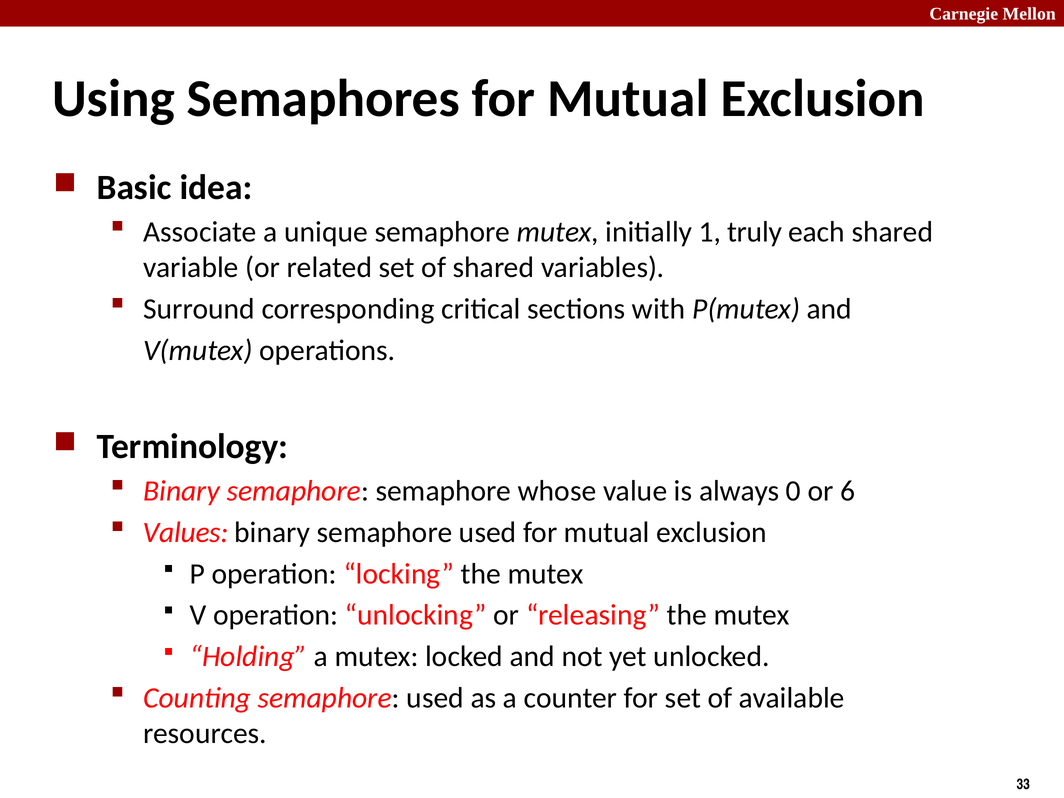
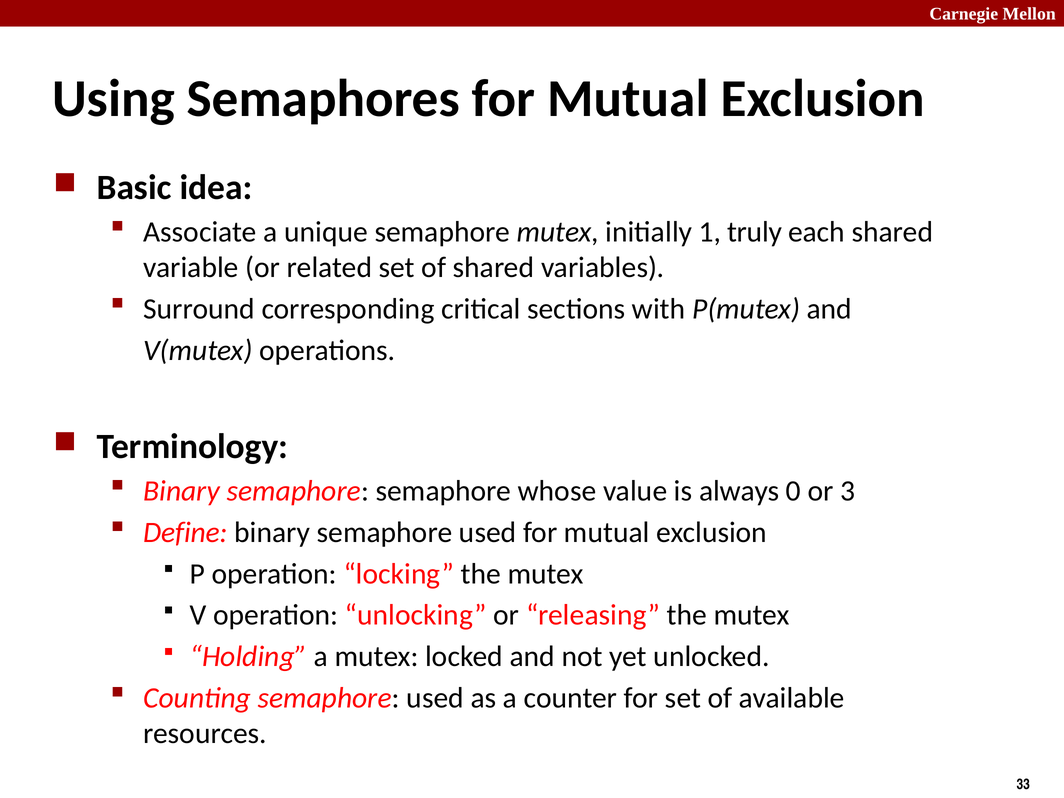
6: 6 -> 3 (848, 491)
Values: Values -> Define (186, 532)
